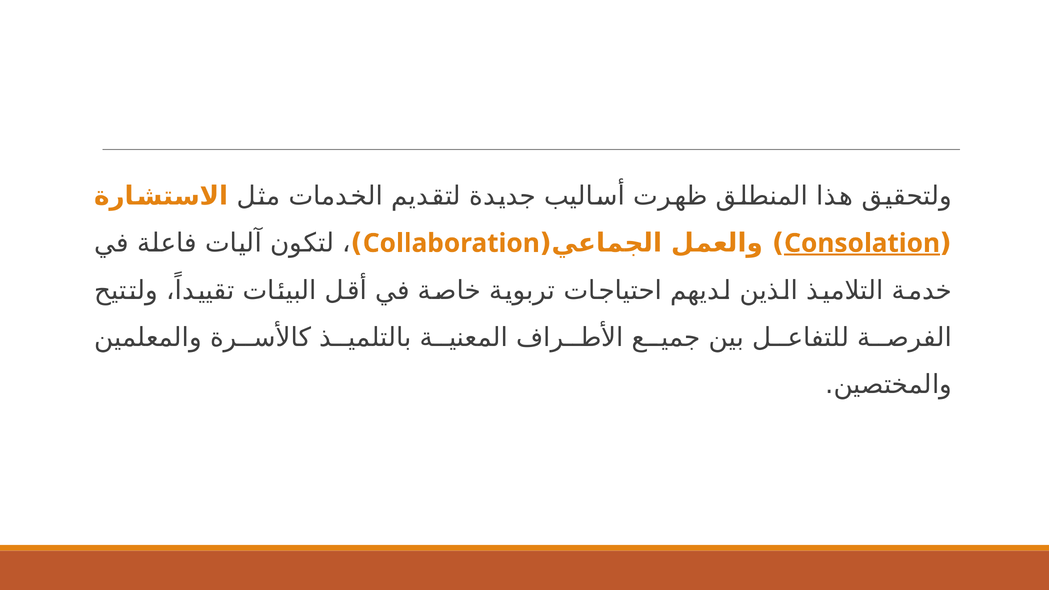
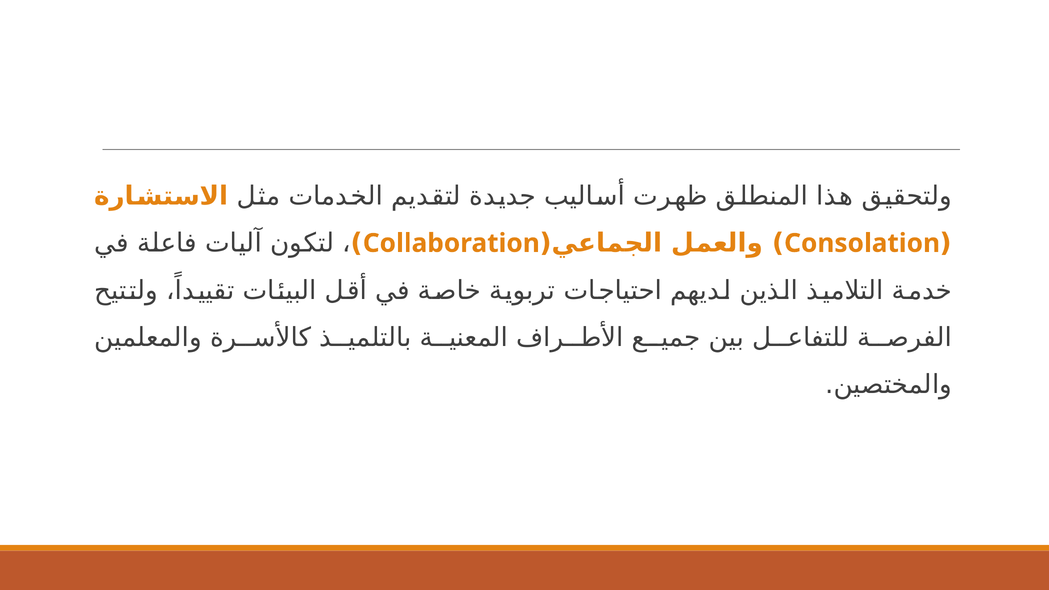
Consolation underline: present -> none (862, 243)
